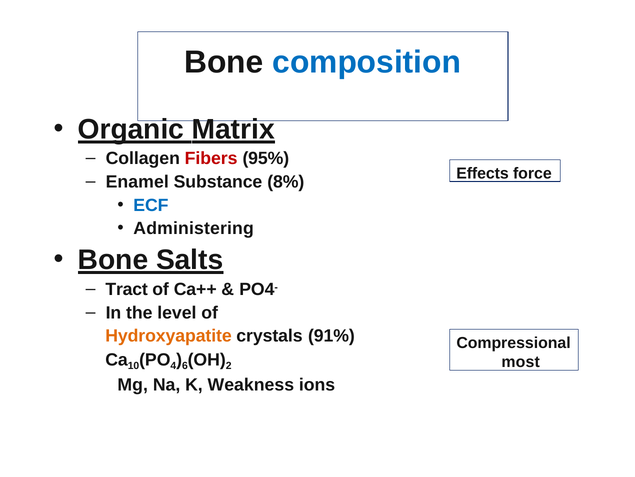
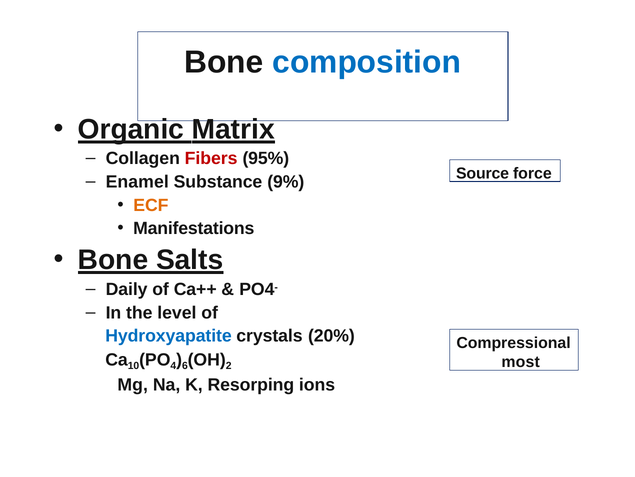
Effects: Effects -> Source (483, 173)
8%: 8% -> 9% (286, 182)
ECF colour: blue -> orange (151, 205)
Administering: Administering -> Manifestations (194, 228)
Tract: Tract -> Daily (127, 289)
Hydroxyapatite colour: orange -> blue (168, 336)
91%: 91% -> 20% (331, 336)
Weakness: Weakness -> Resorping (251, 385)
